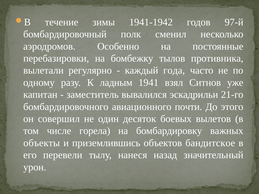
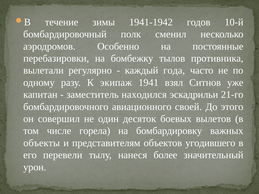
97-й: 97-й -> 10-й (234, 22)
ладным: ладным -> экипаж (116, 83)
вывалился: вывалился -> находился (144, 95)
почти: почти -> своей (188, 107)
приземлившись: приземлившись -> представителям (106, 143)
бандитское: бандитское -> угодившего (210, 143)
назад: назад -> более (165, 155)
